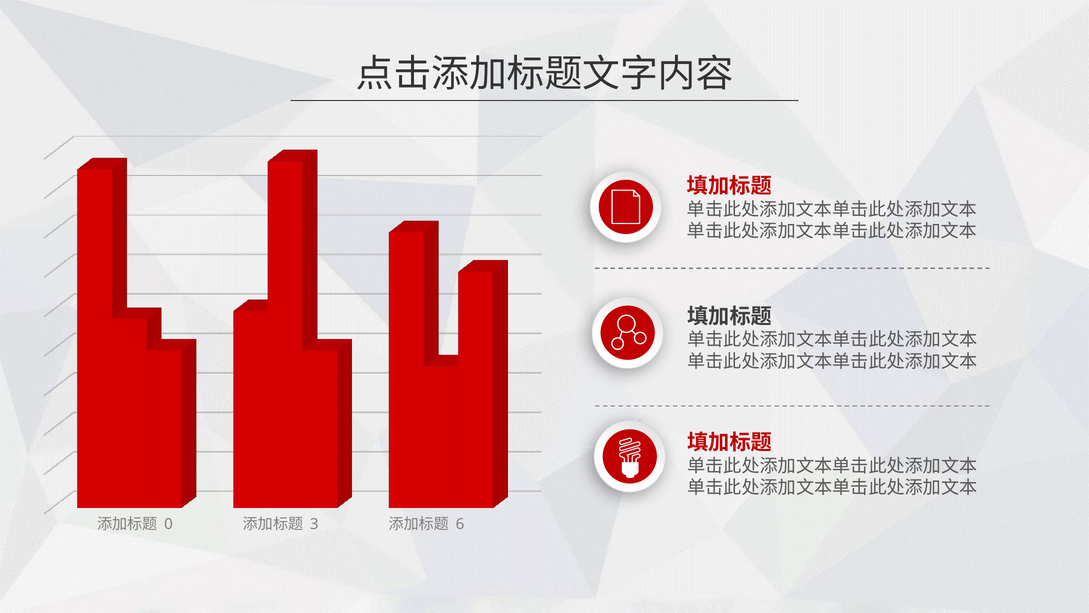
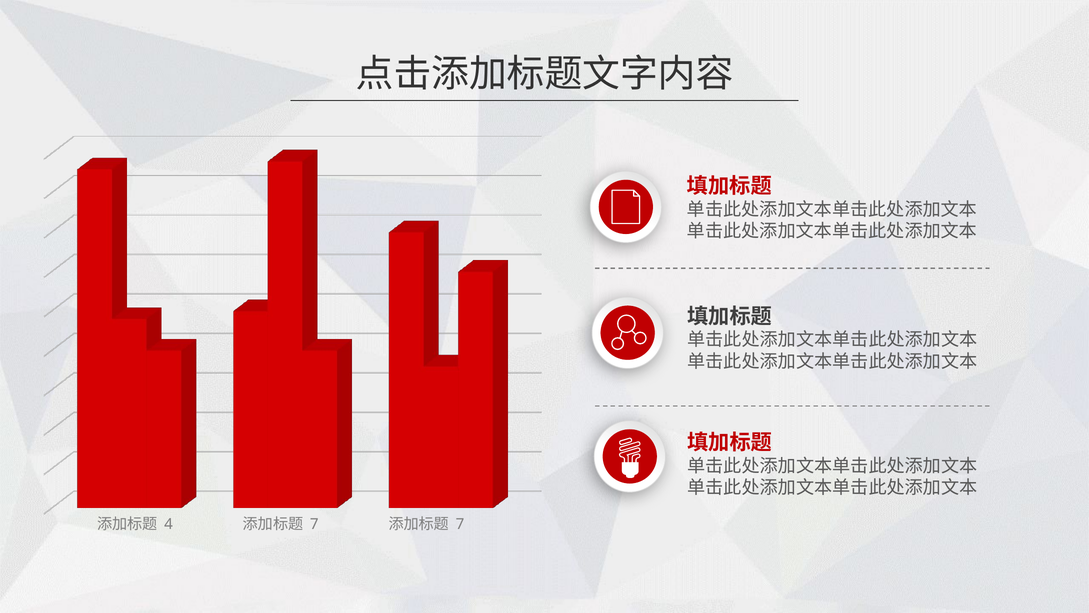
0: 0 -> 4 (169, 524)
3: 3 -> 7 (314, 524)
6: 6 -> 7 (460, 524)
